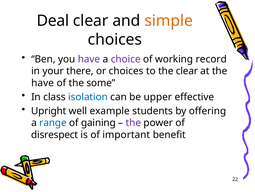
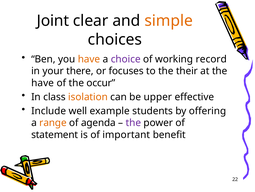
Deal: Deal -> Joint (53, 21)
have colour: purple -> orange (89, 59)
or choices: choices -> focuses (126, 71)
the clear: clear -> their (187, 71)
some: some -> occur (101, 83)
isolation colour: blue -> orange (88, 97)
Upright: Upright -> Include (49, 111)
range colour: blue -> orange (53, 122)
gaining: gaining -> agenda (98, 122)
disrespect: disrespect -> statement (55, 134)
